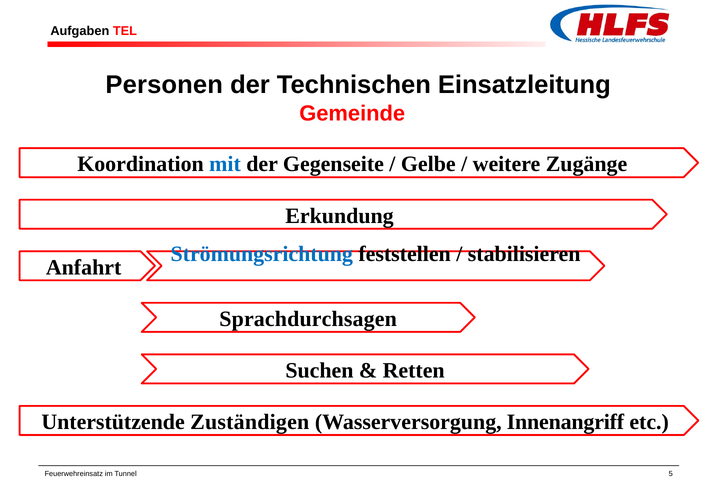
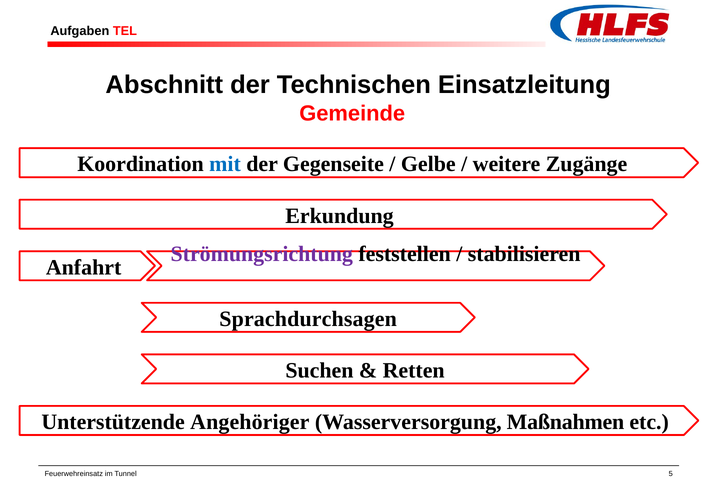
Personen: Personen -> Abschnitt (164, 85)
Strömungsrichtung colour: blue -> purple (262, 254)
Zuständigen: Zuständigen -> Angehöriger (250, 422)
Innenangriff: Innenangriff -> Maßnahmen (565, 422)
